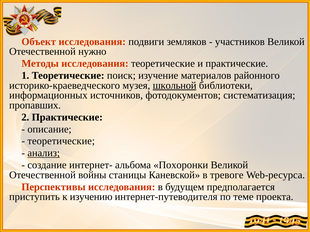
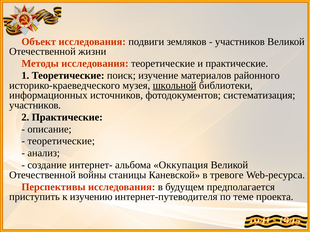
нужно: нужно -> жизни (92, 52)
пропавших: пропавших -> участников (35, 105)
анализ underline: present -> none (44, 153)
Похоронки: Похоронки -> Оккупация (181, 165)
